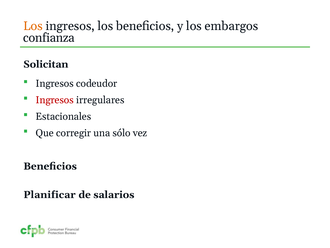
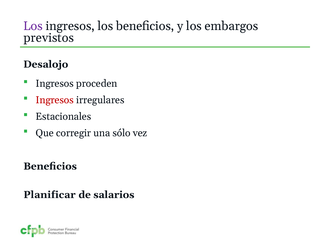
Los colour: orange -> purple (33, 26)
confianza: confianza -> previstos (49, 38)
Solicitan: Solicitan -> Desalojo (46, 64)
codeudor: codeudor -> proceden (97, 83)
